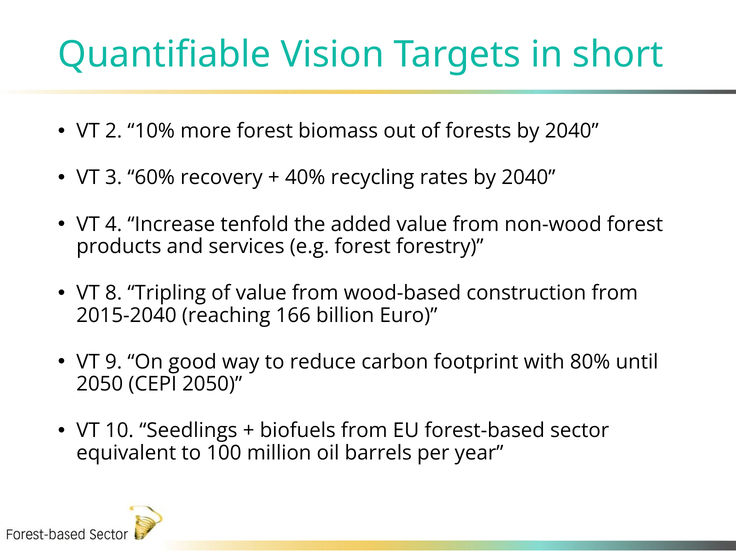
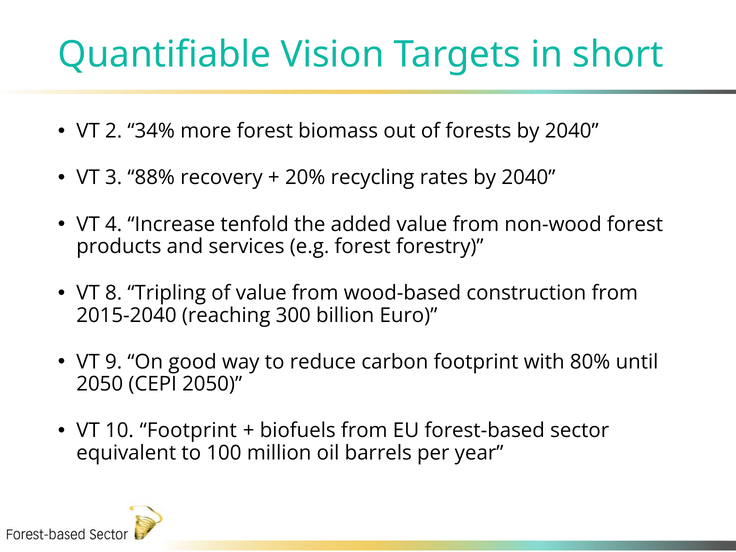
10%: 10% -> 34% (151, 131)
60%: 60% -> 88% (151, 178)
40%: 40% -> 20% (305, 178)
166: 166 -> 300 (293, 315)
10 Seedlings: Seedlings -> Footprint (188, 431)
